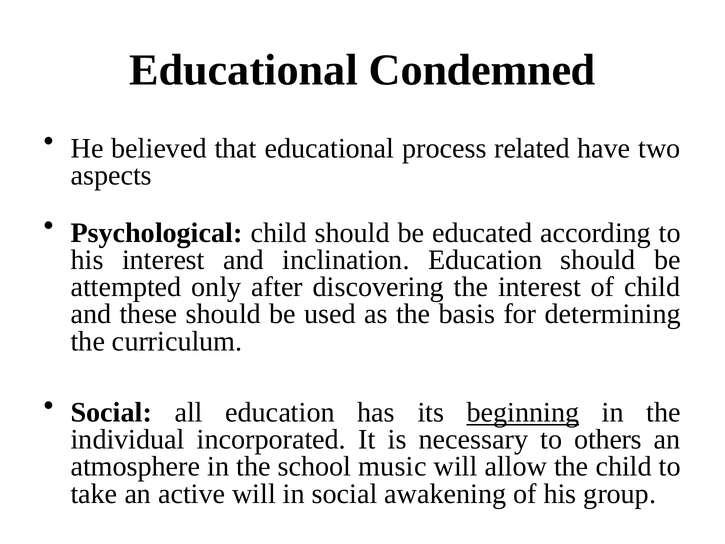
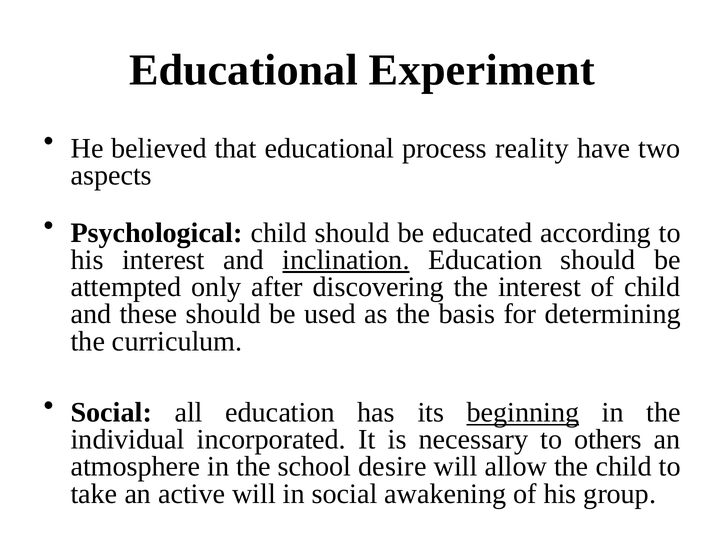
Condemned: Condemned -> Experiment (482, 70)
related: related -> reality (532, 148)
inclination underline: none -> present (346, 260)
music: music -> desire (392, 466)
